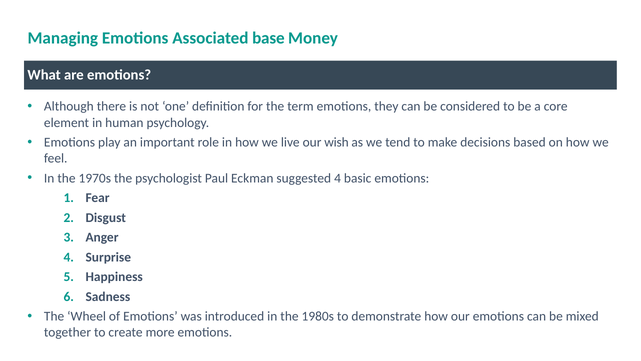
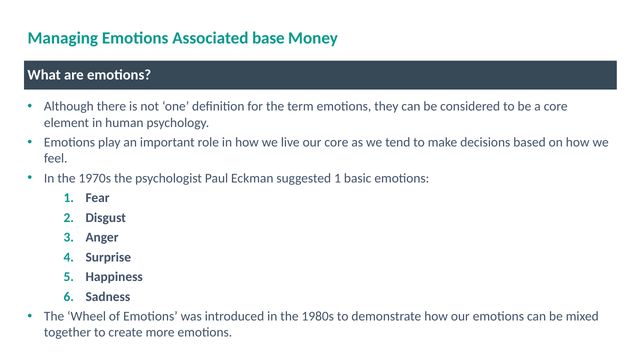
our wish: wish -> core (336, 142)
suggested 4: 4 -> 1 (338, 178)
